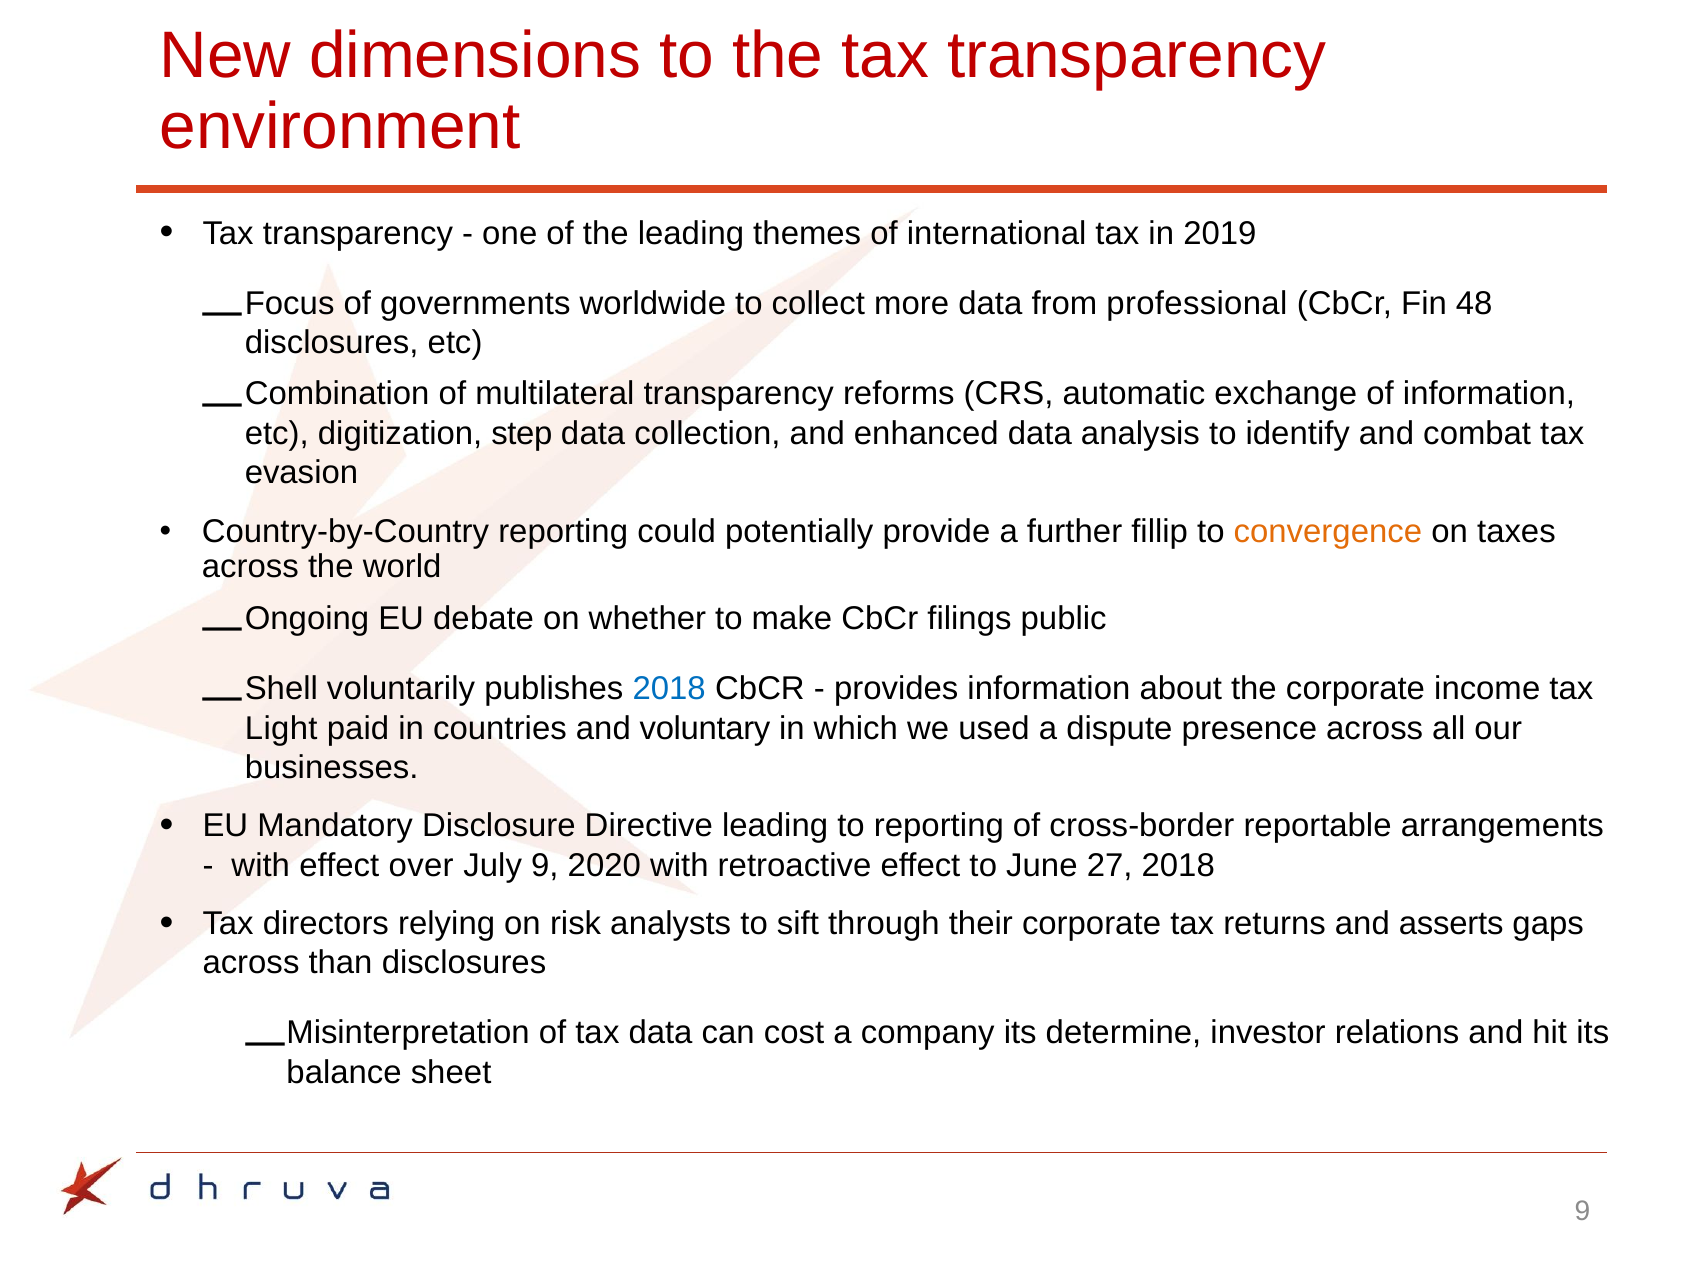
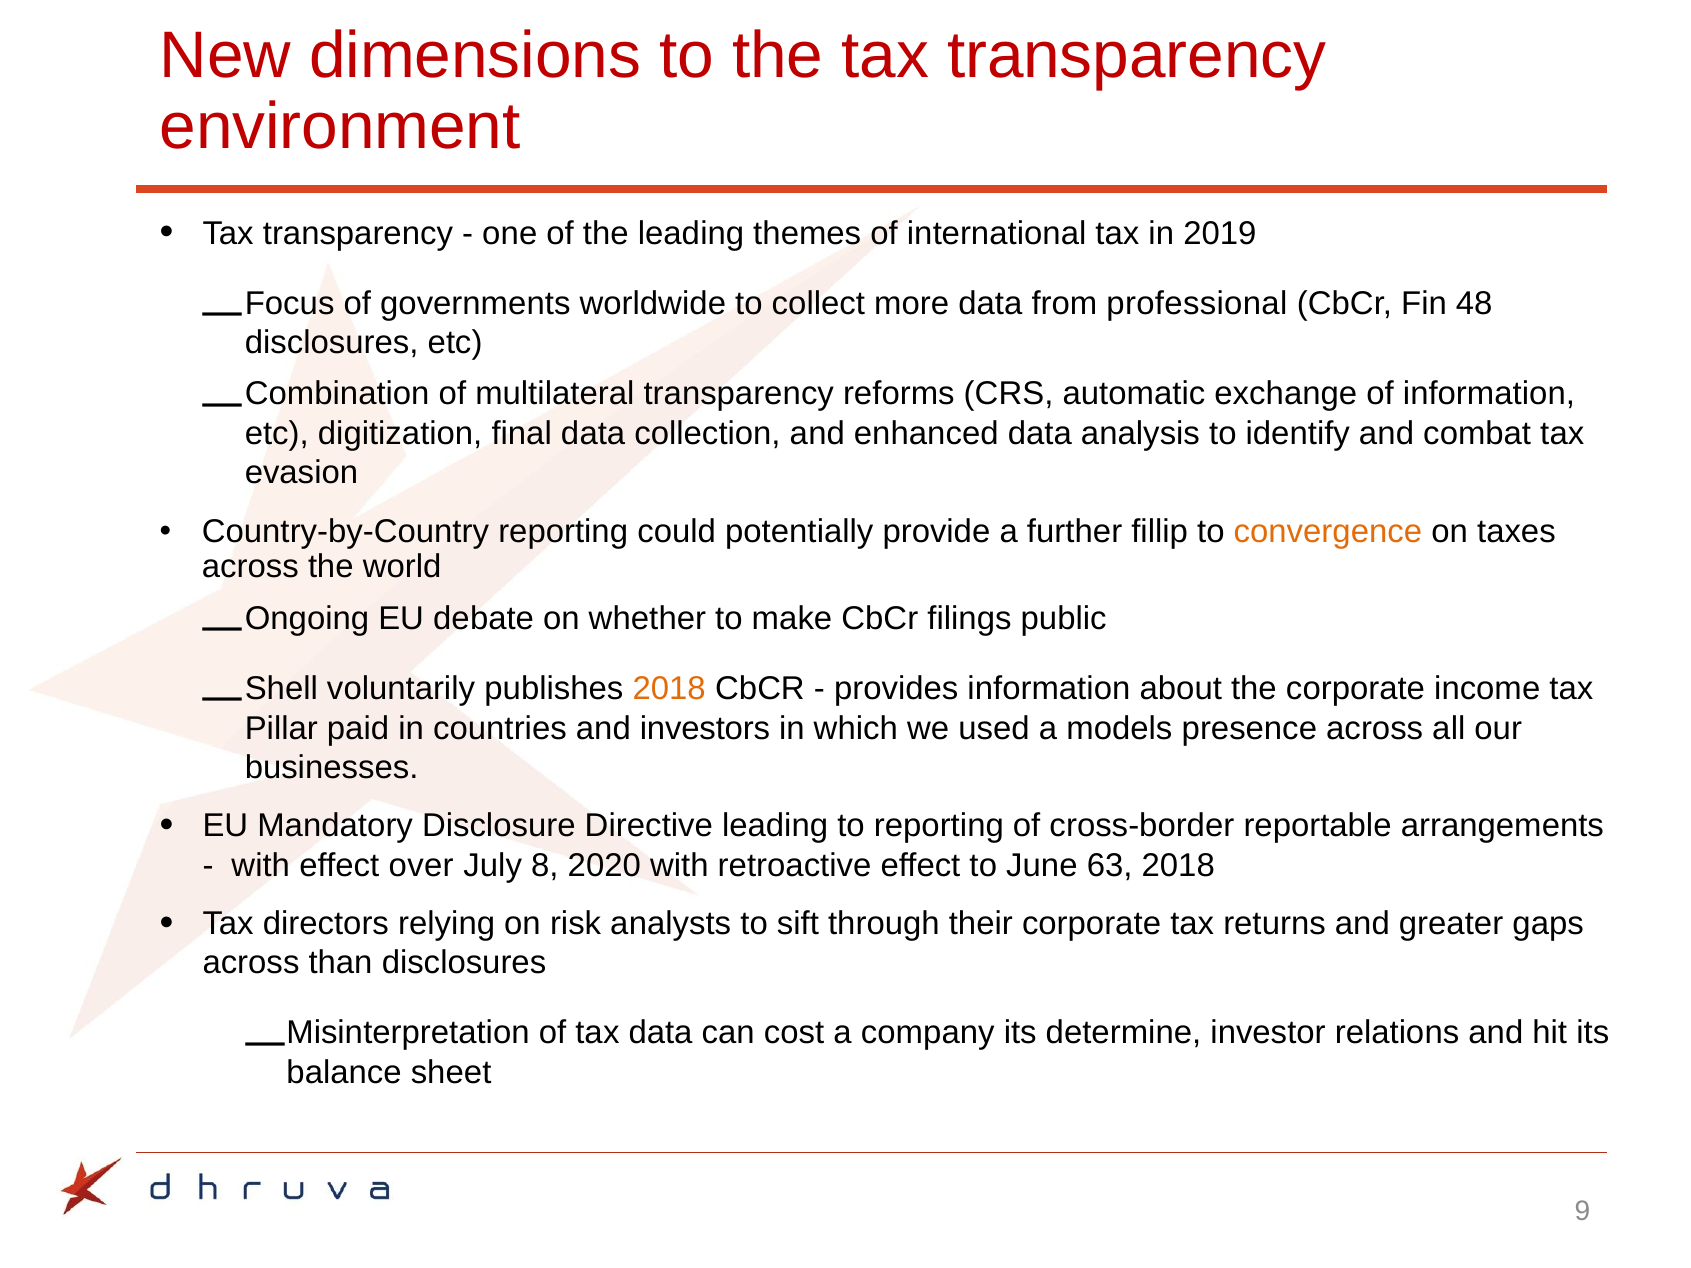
step: step -> final (522, 434)
2018 colour: blue -> orange (669, 689)
Light: Light -> Pillar (281, 728)
voluntary: voluntary -> investors (705, 728)
dispute: dispute -> models (1119, 728)
July 9: 9 -> 8 (545, 866)
27: 27 -> 63 (1110, 866)
asserts: asserts -> greater (1451, 924)
